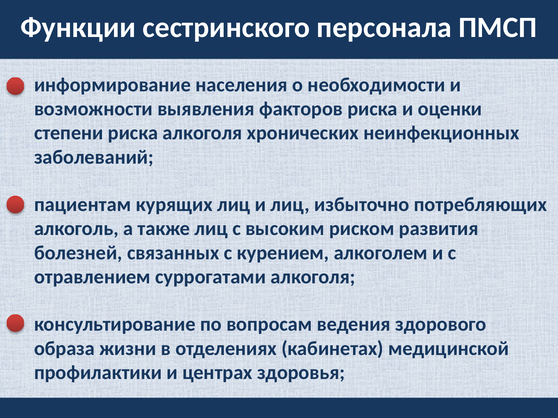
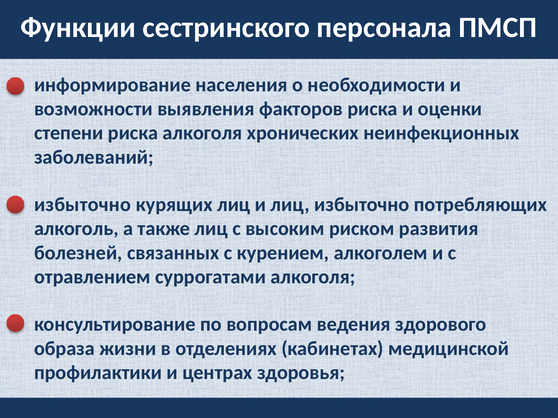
пациентам: пациентам -> избыточно (83, 205)
